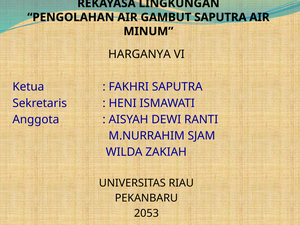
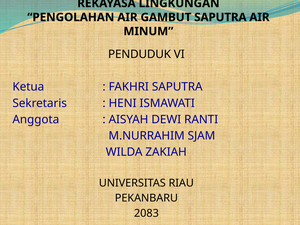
HARGANYA: HARGANYA -> PENDUDUK (140, 54)
2053: 2053 -> 2083 (146, 213)
